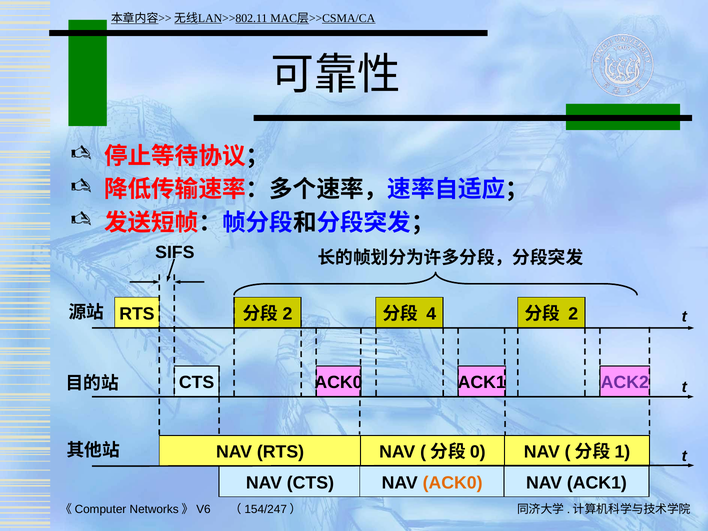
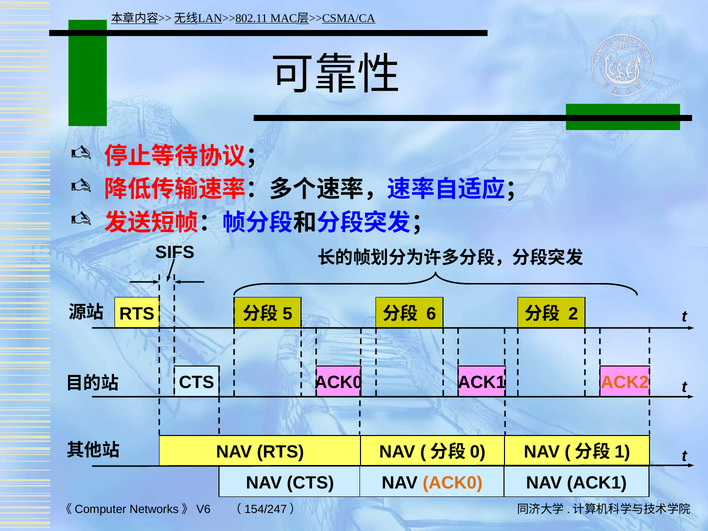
2: 2 -> 5 (288, 314)
4: 4 -> 6 (431, 314)
ACK2 colour: purple -> orange (625, 382)
